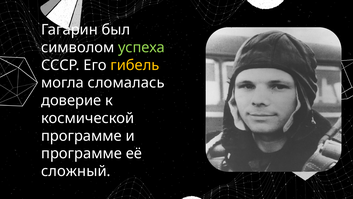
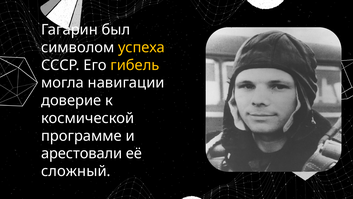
успеха colour: light green -> yellow (141, 47)
сломалась: сломалась -> навигации (126, 83)
программе: программе -> арестовали (82, 153)
